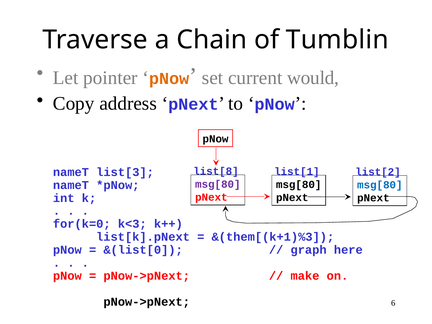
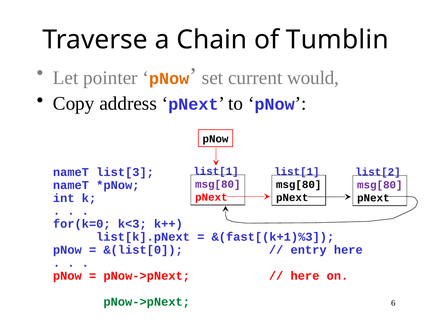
list[8: list[8 -> list[1 (216, 171)
msg[80 colour: blue -> purple (380, 185)
&(them[(k+1)%3: &(them[(k+1)%3 -> &(fast[(k+1)%3 (273, 237)
graph: graph -> entry (309, 250)
make: make -> here (305, 276)
pNow->pNext colour: black -> green (147, 302)
